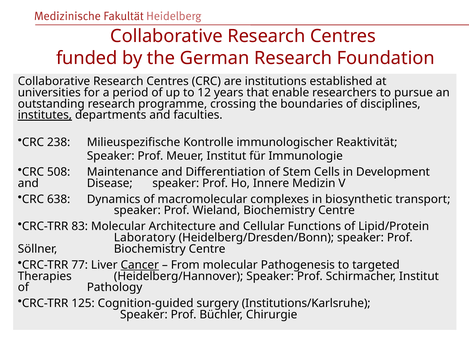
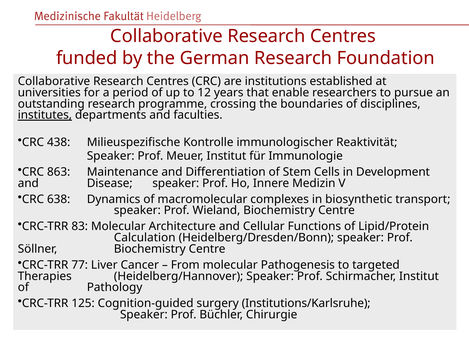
238: 238 -> 438 (59, 142)
508: 508 -> 863 (59, 172)
Laboratory: Laboratory -> Calculation (145, 237)
Cancer underline: present -> none (140, 265)
